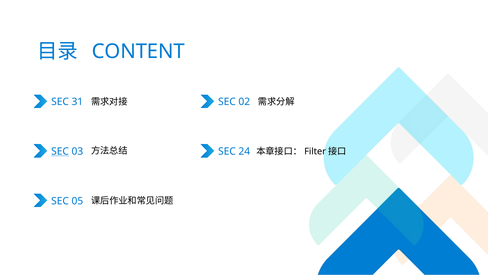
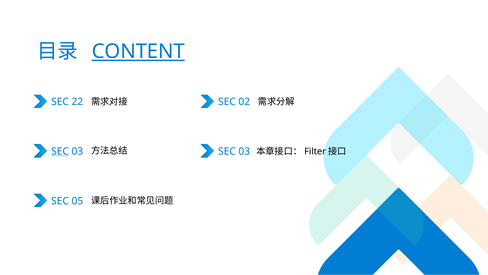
CONTENT underline: none -> present (138, 51)
31: 31 -> 22 (77, 102)
24: 24 -> 03 (244, 151)
